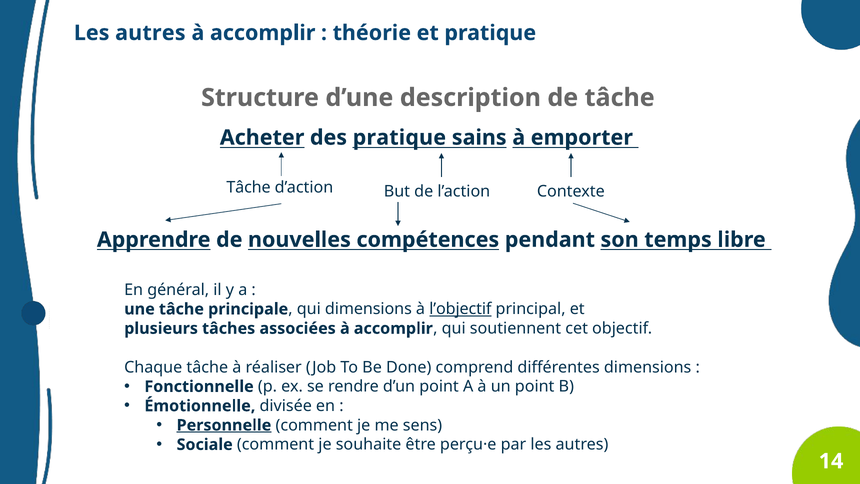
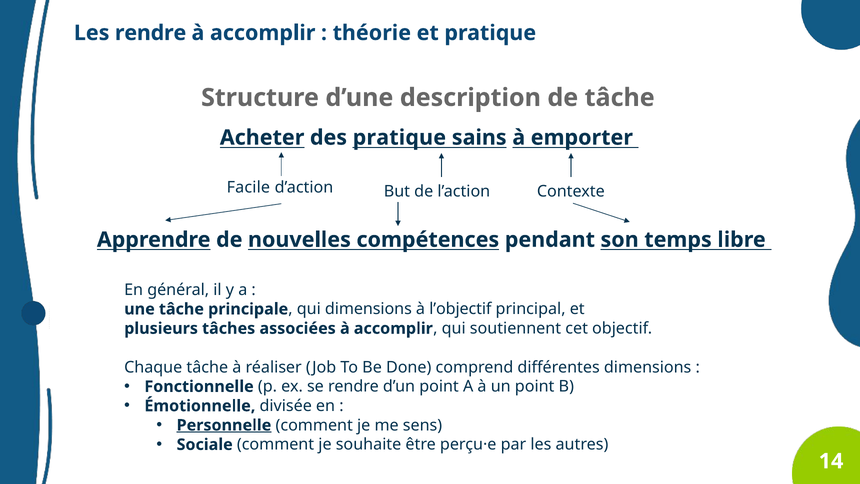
autres: autres -> rendre (151, 33)
Tâche: Tâche -> Facile (248, 187)
l’objectif underline: present -> none (460, 309)
